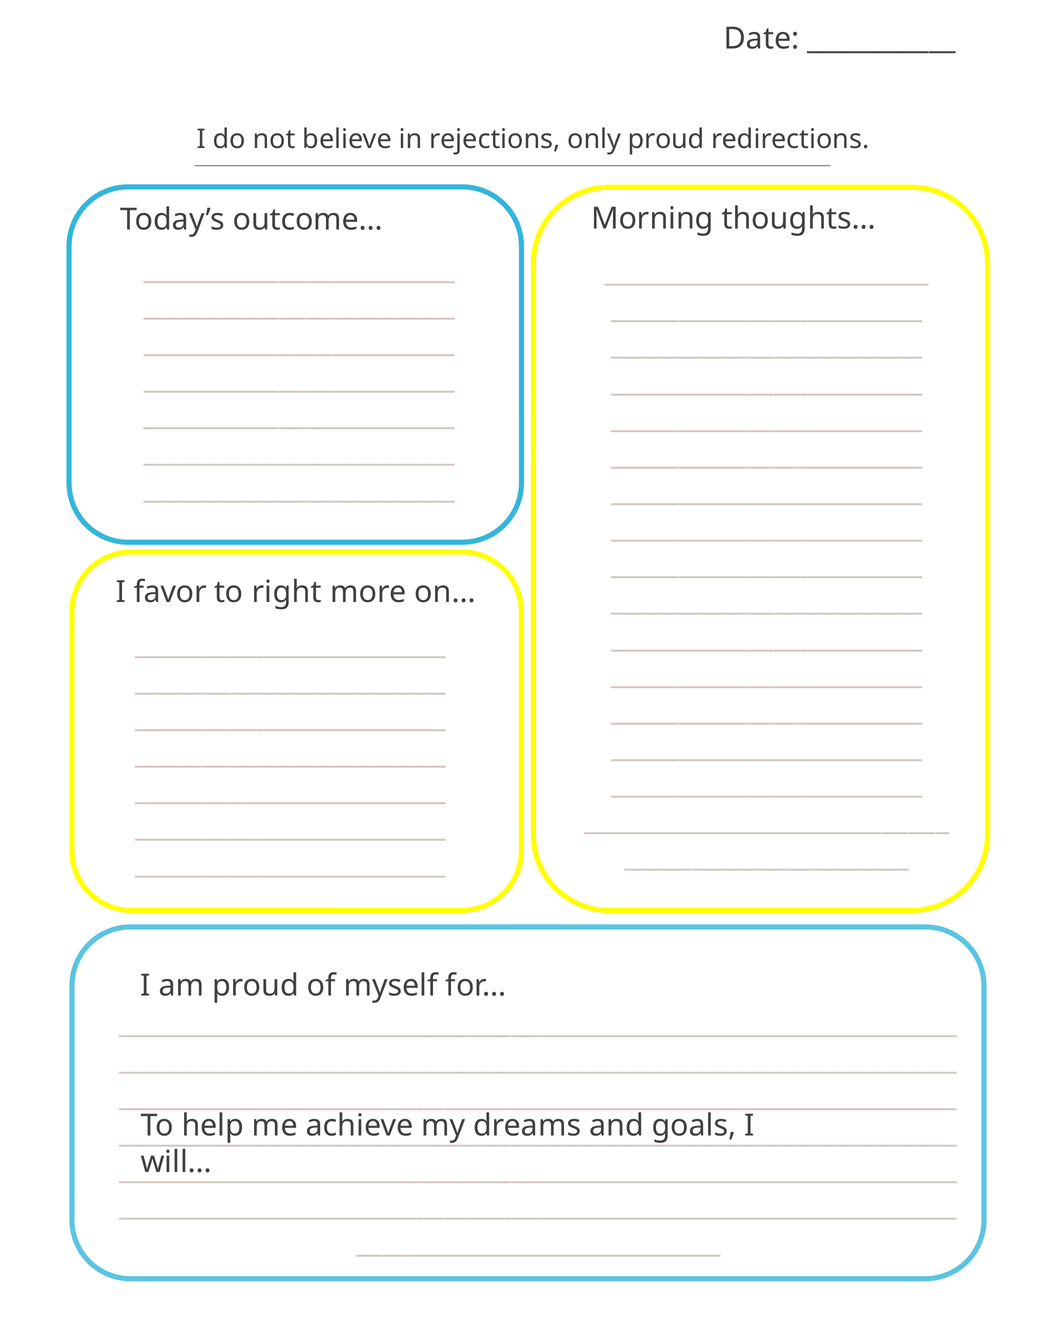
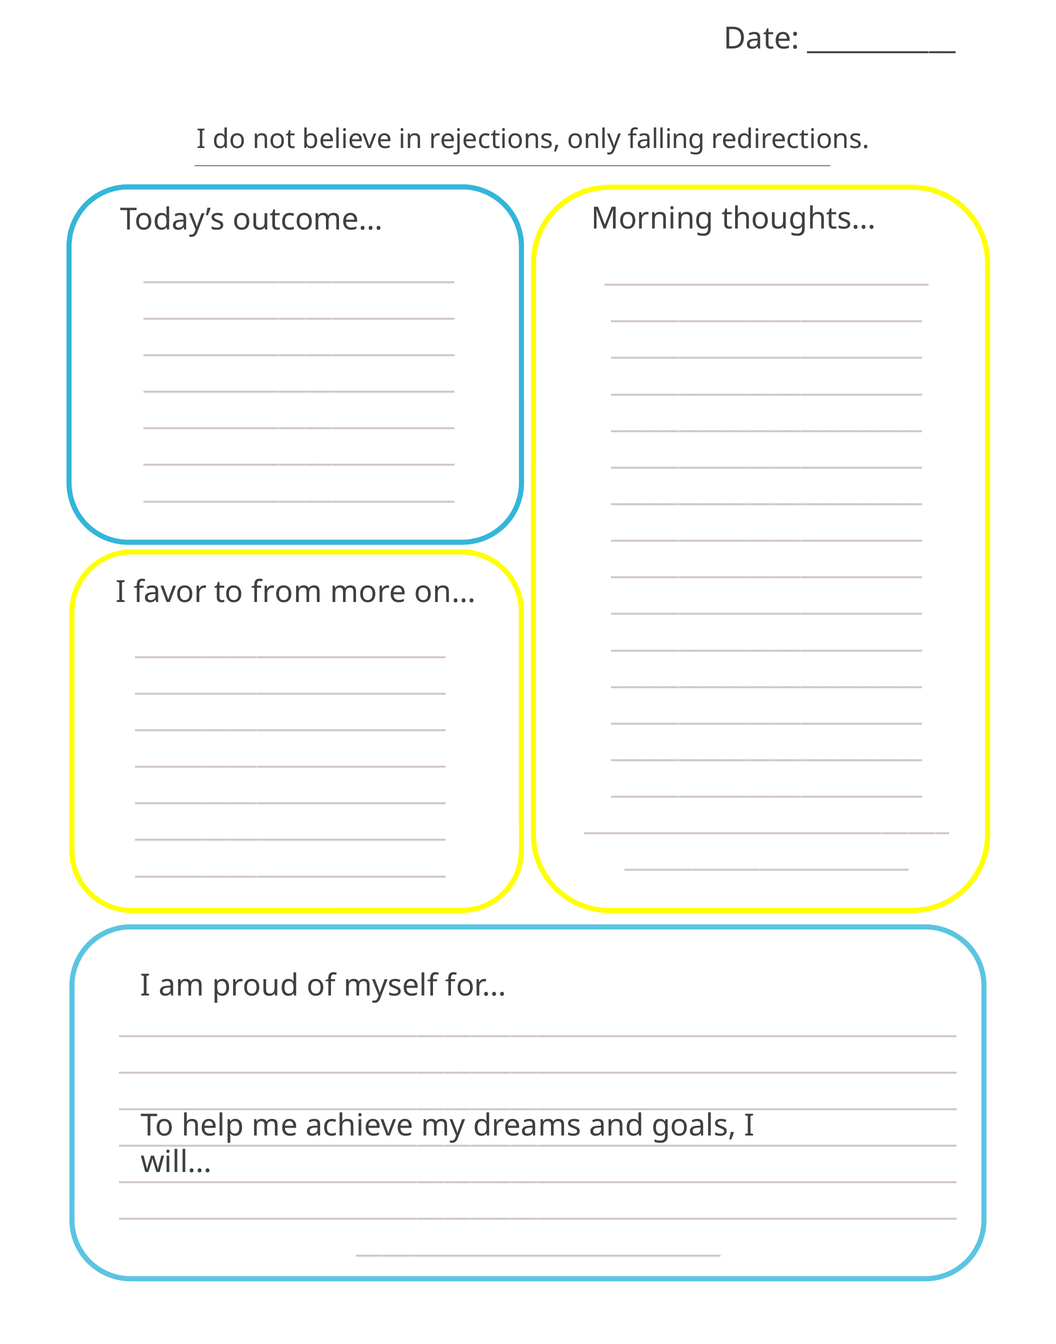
only proud: proud -> falling (666, 139)
right: right -> from (287, 592)
